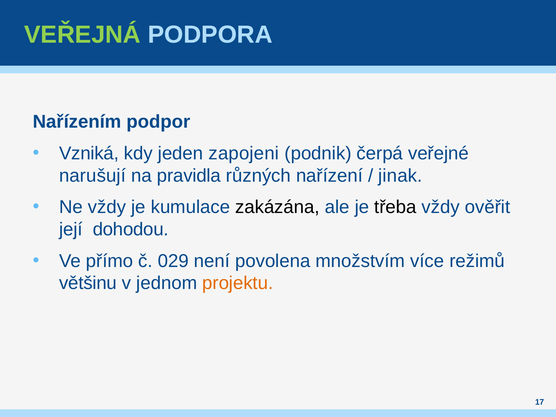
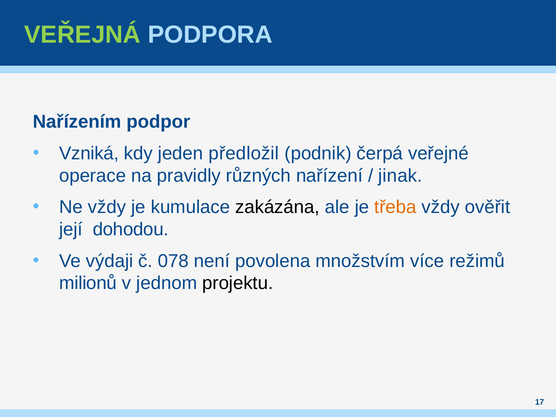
zapojeni: zapojeni -> předložil (244, 153)
narušují: narušují -> operace (93, 176)
pravidla: pravidla -> pravidly (189, 176)
třeba colour: black -> orange (395, 207)
přímo: přímo -> výdaji (110, 261)
029: 029 -> 078 (173, 261)
většinu: většinu -> milionů (88, 283)
projektu colour: orange -> black (238, 283)
